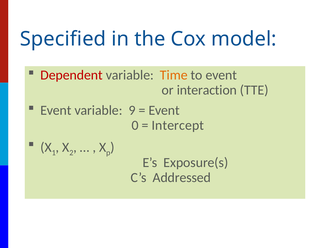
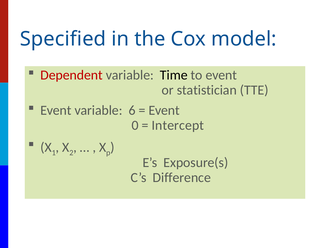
Time colour: orange -> black (174, 75)
interaction: interaction -> statistician (207, 90)
9: 9 -> 6 (132, 110)
Addressed: Addressed -> Difference (182, 177)
